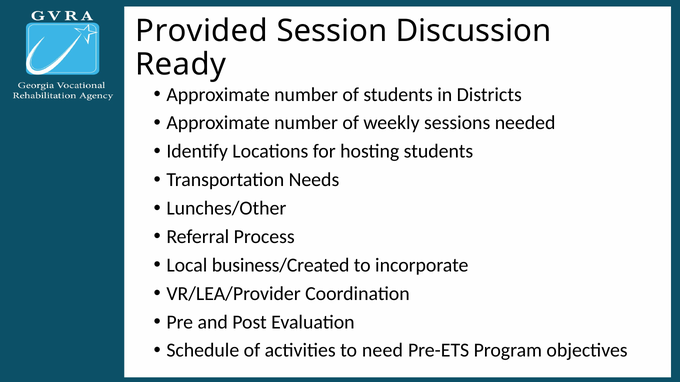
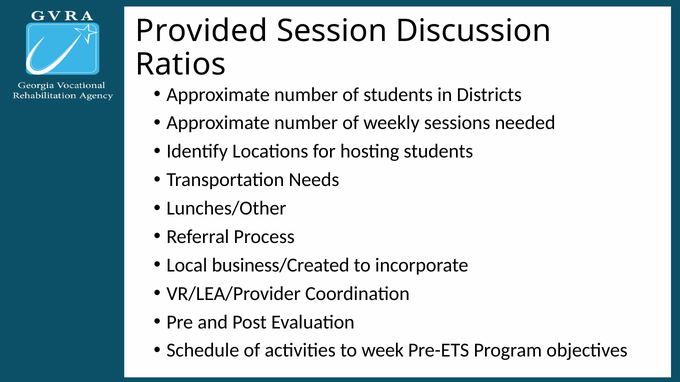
Ready: Ready -> Ratios (181, 64)
need: need -> week (383, 351)
